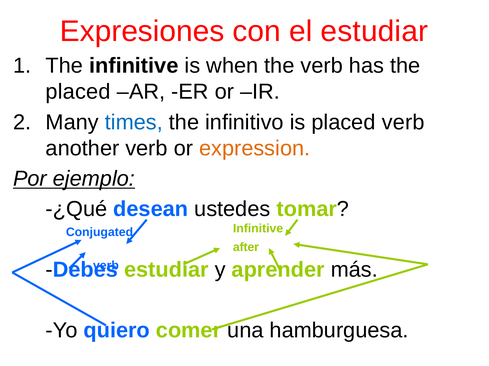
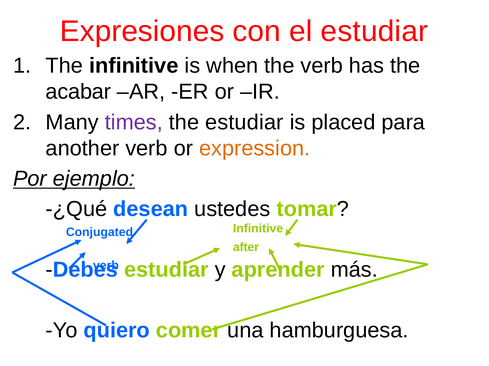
placed: placed -> acabar (78, 92)
times colour: blue -> purple (134, 122)
the infinitivo: infinitivo -> estudiar (244, 122)
placed verb: verb -> para (403, 122)
